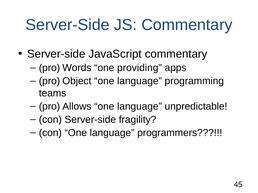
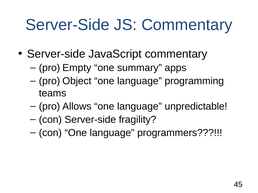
Words: Words -> Empty (77, 68)
providing: providing -> summary (139, 68)
